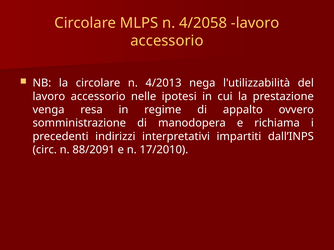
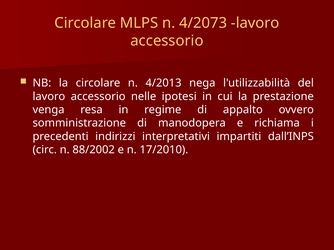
4/2058: 4/2058 -> 4/2073 (203, 23)
88/2091: 88/2091 -> 88/2002 (94, 150)
